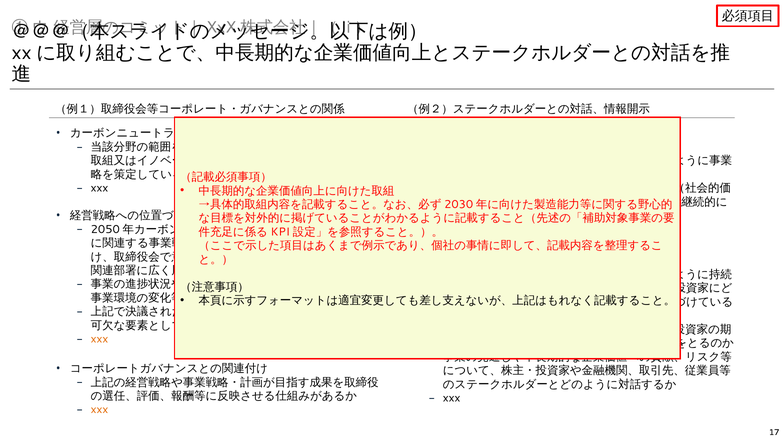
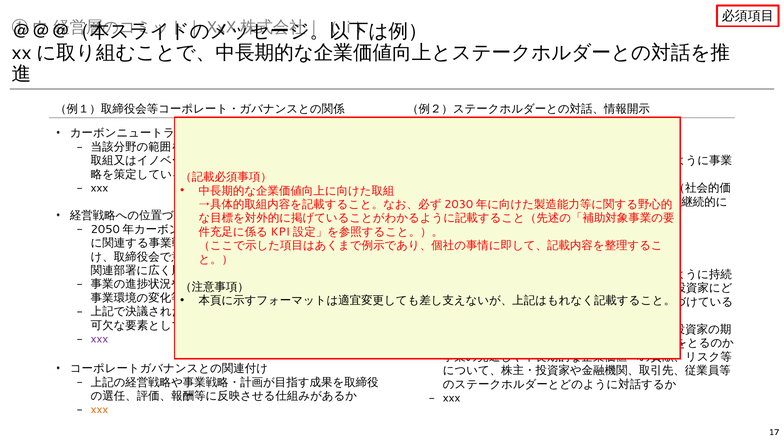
xxx colour: orange -> purple (99, 339)
